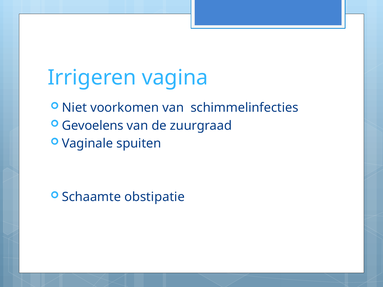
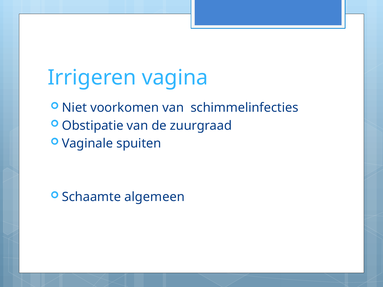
Gevoelens: Gevoelens -> Obstipatie (93, 126)
obstipatie: obstipatie -> algemeen (155, 197)
